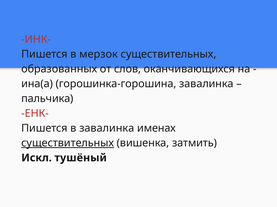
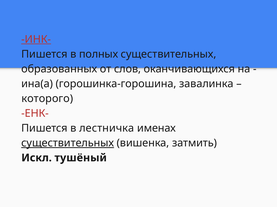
ИНК- underline: none -> present (36, 39)
мерзок: мерзок -> полных (99, 54)
пальчика: пальчика -> которого (47, 99)
в завалинка: завалинка -> лестничка (107, 129)
